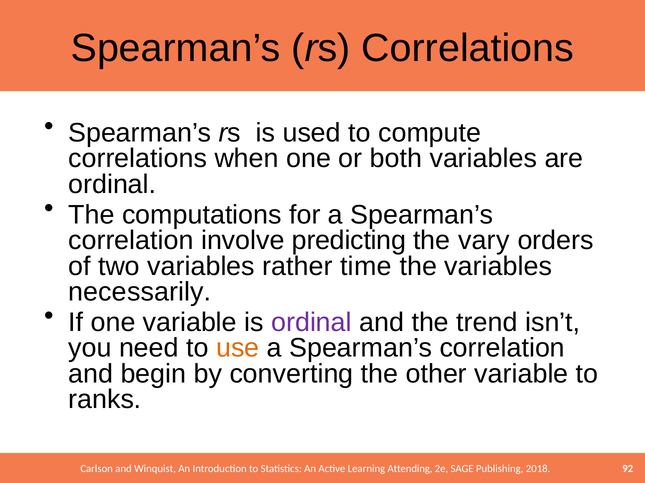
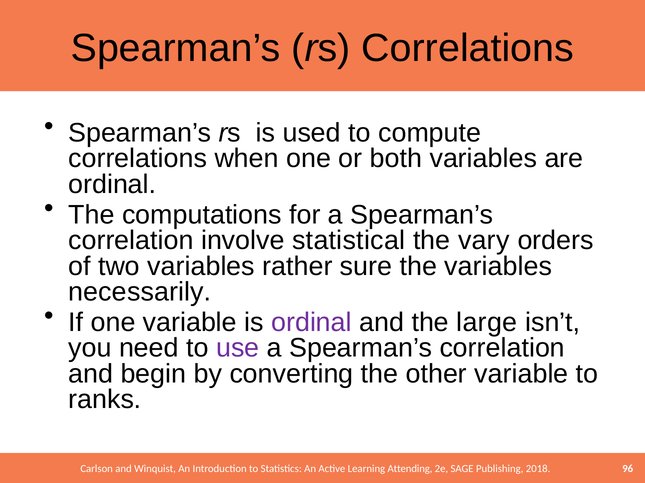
predicting: predicting -> statistical (349, 241)
time: time -> sure (366, 267)
trend: trend -> large (487, 323)
use colour: orange -> purple (238, 349)
92: 92 -> 96 (628, 469)
